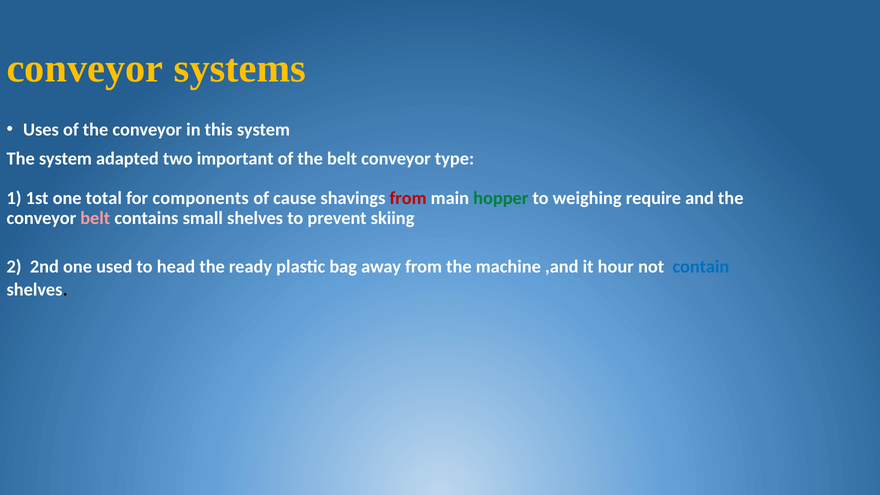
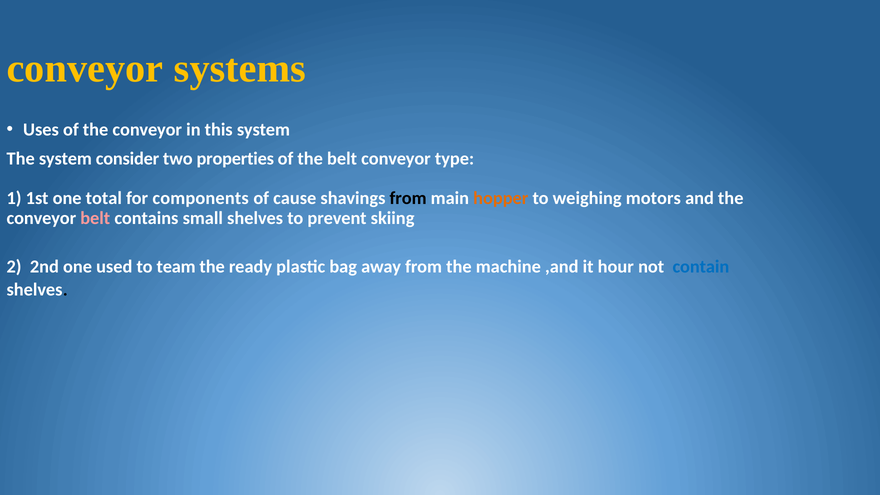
adapted: adapted -> consider (128, 159)
important: important -> properties (235, 159)
from colour: red -> black (408, 198)
hopper colour: green -> orange (501, 198)
require: require -> motors (653, 198)
head: head -> team (176, 267)
